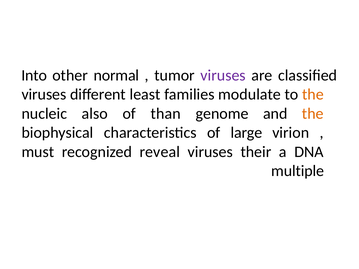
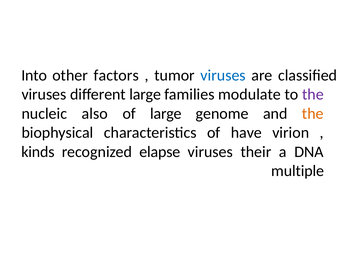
normal: normal -> factors (116, 75)
viruses colour: purple -> blue (223, 75)
different least: least -> large (145, 94)
the colour: orange -> purple (313, 94)
of than: than -> large (166, 114)
large: large -> have (246, 133)
must: must -> kinds (38, 152)
reveal: reveal -> elapse (160, 152)
